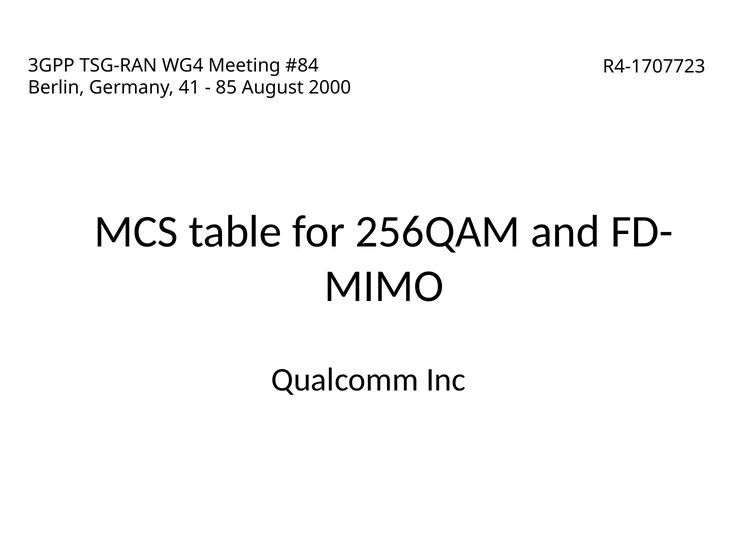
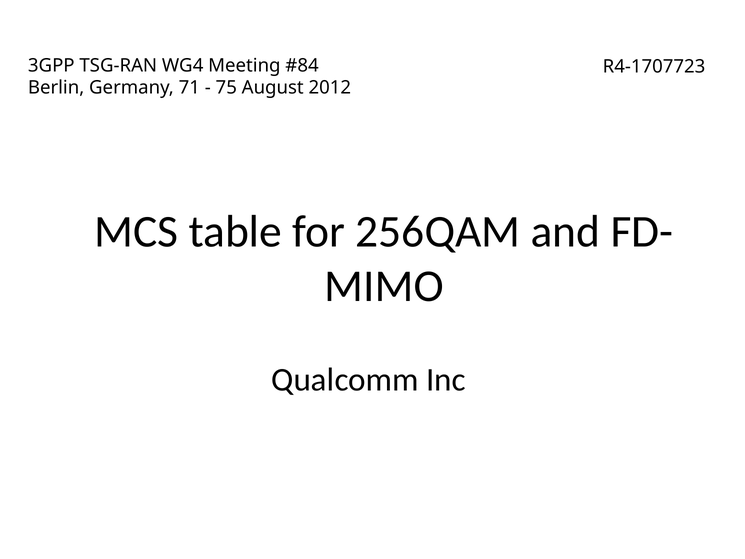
41: 41 -> 71 (189, 88)
85: 85 -> 75 (226, 88)
2000: 2000 -> 2012 (330, 88)
